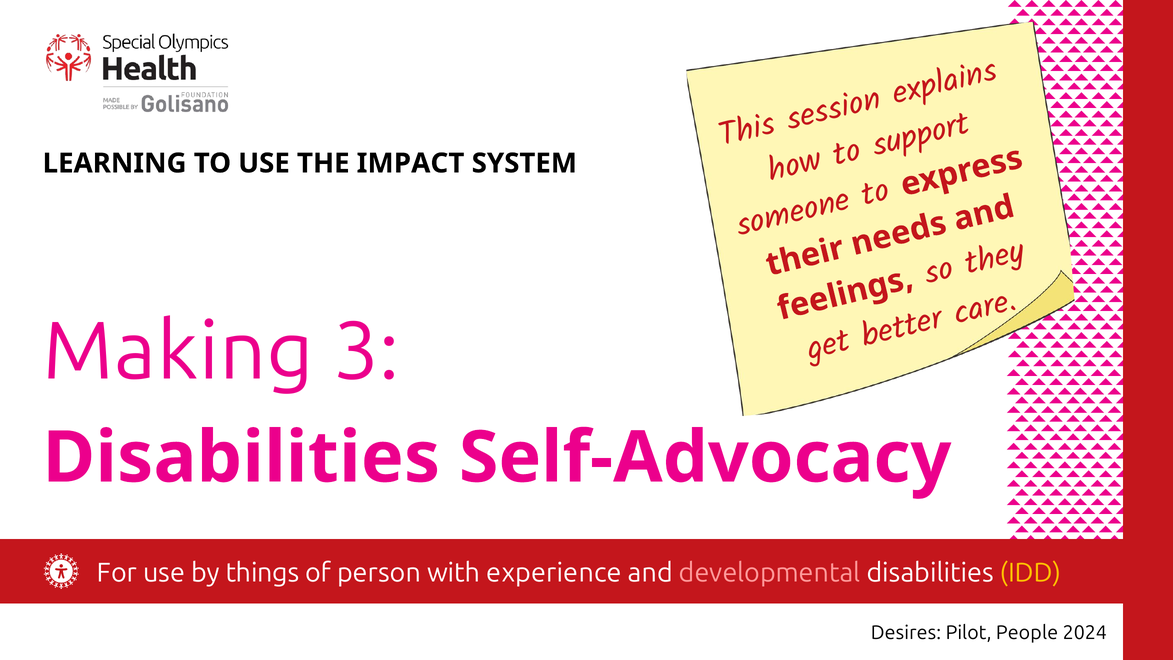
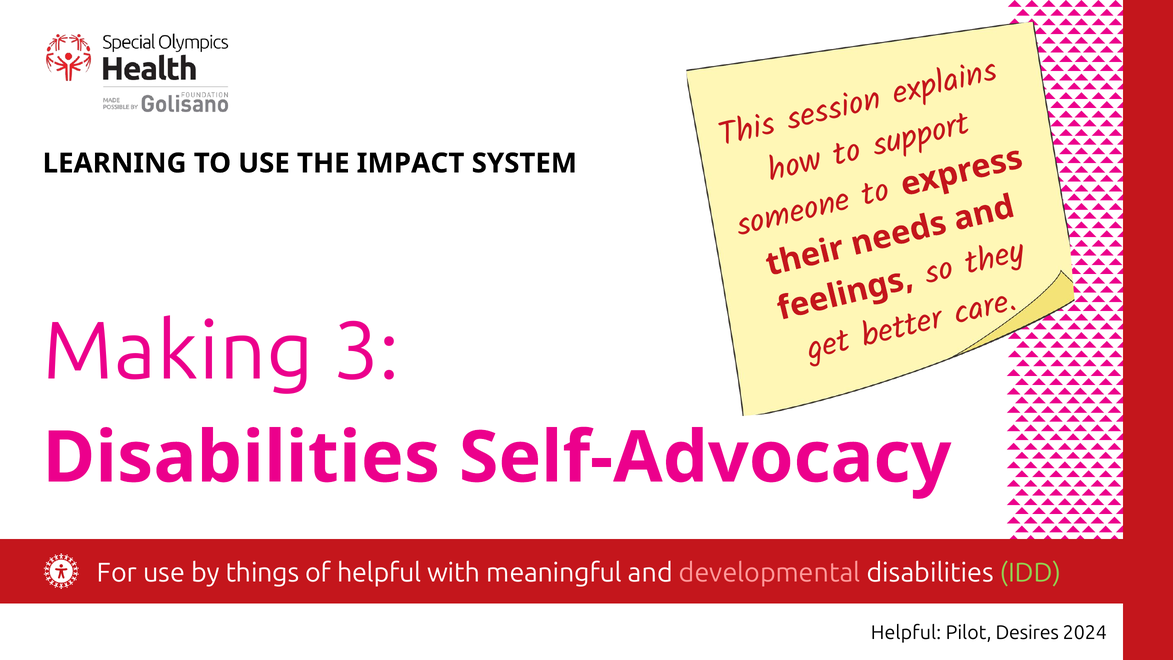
of person: person -> helpful (379, 573)
experience: experience -> meaningful (554, 573)
IDD colour: yellow -> light green (1031, 573)
Desires: Desires -> Helpful (906, 632)
People: People -> Desires (1027, 632)
